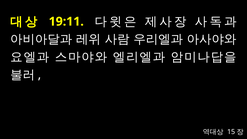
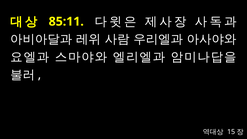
19:11: 19:11 -> 85:11 (66, 22)
